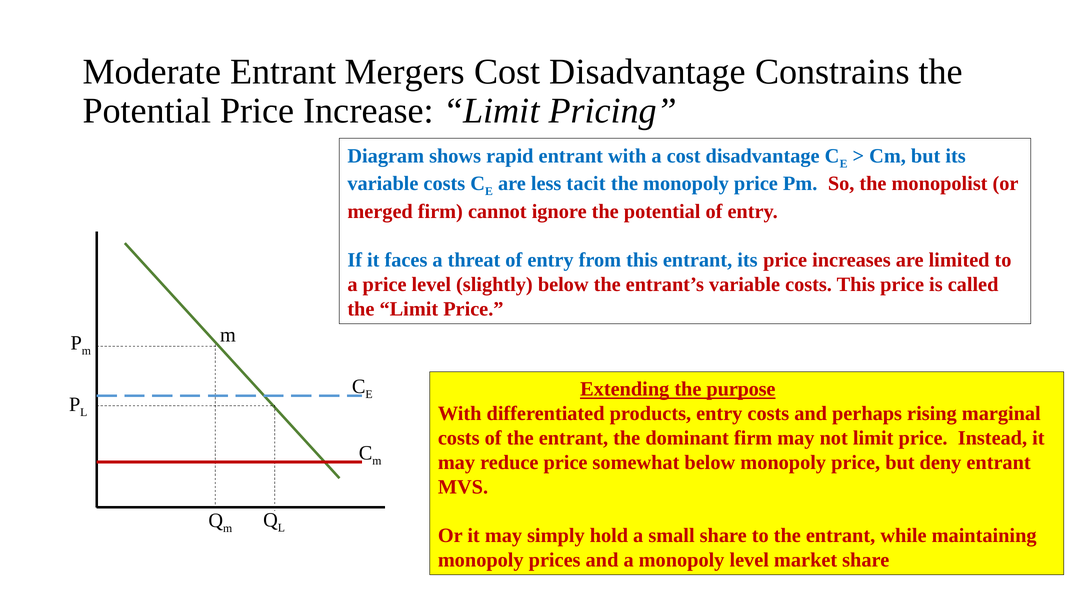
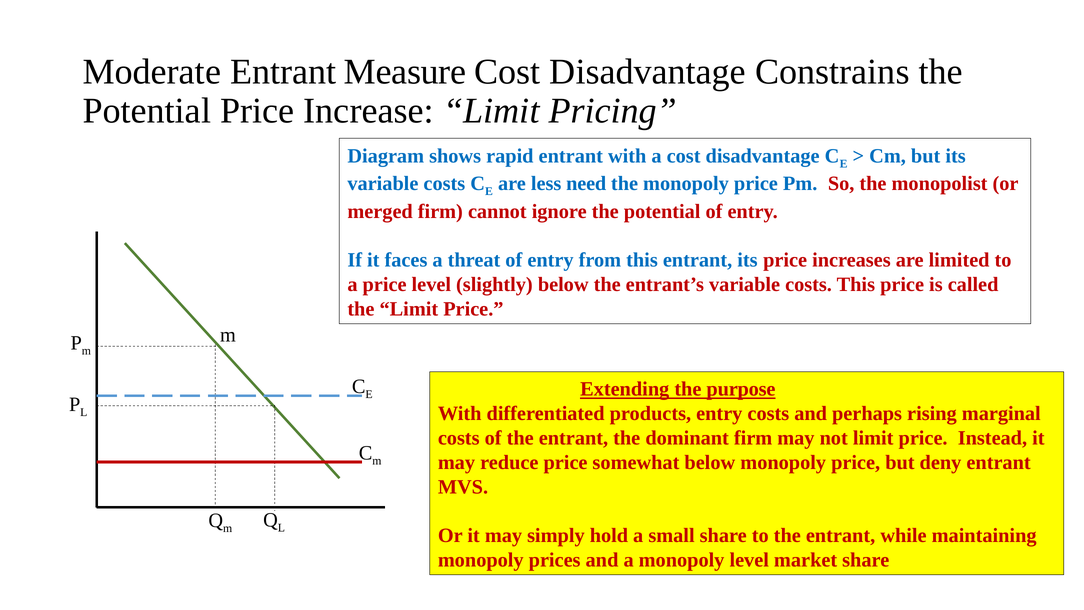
Mergers: Mergers -> Measure (405, 72)
tacit: tacit -> need (586, 184)
